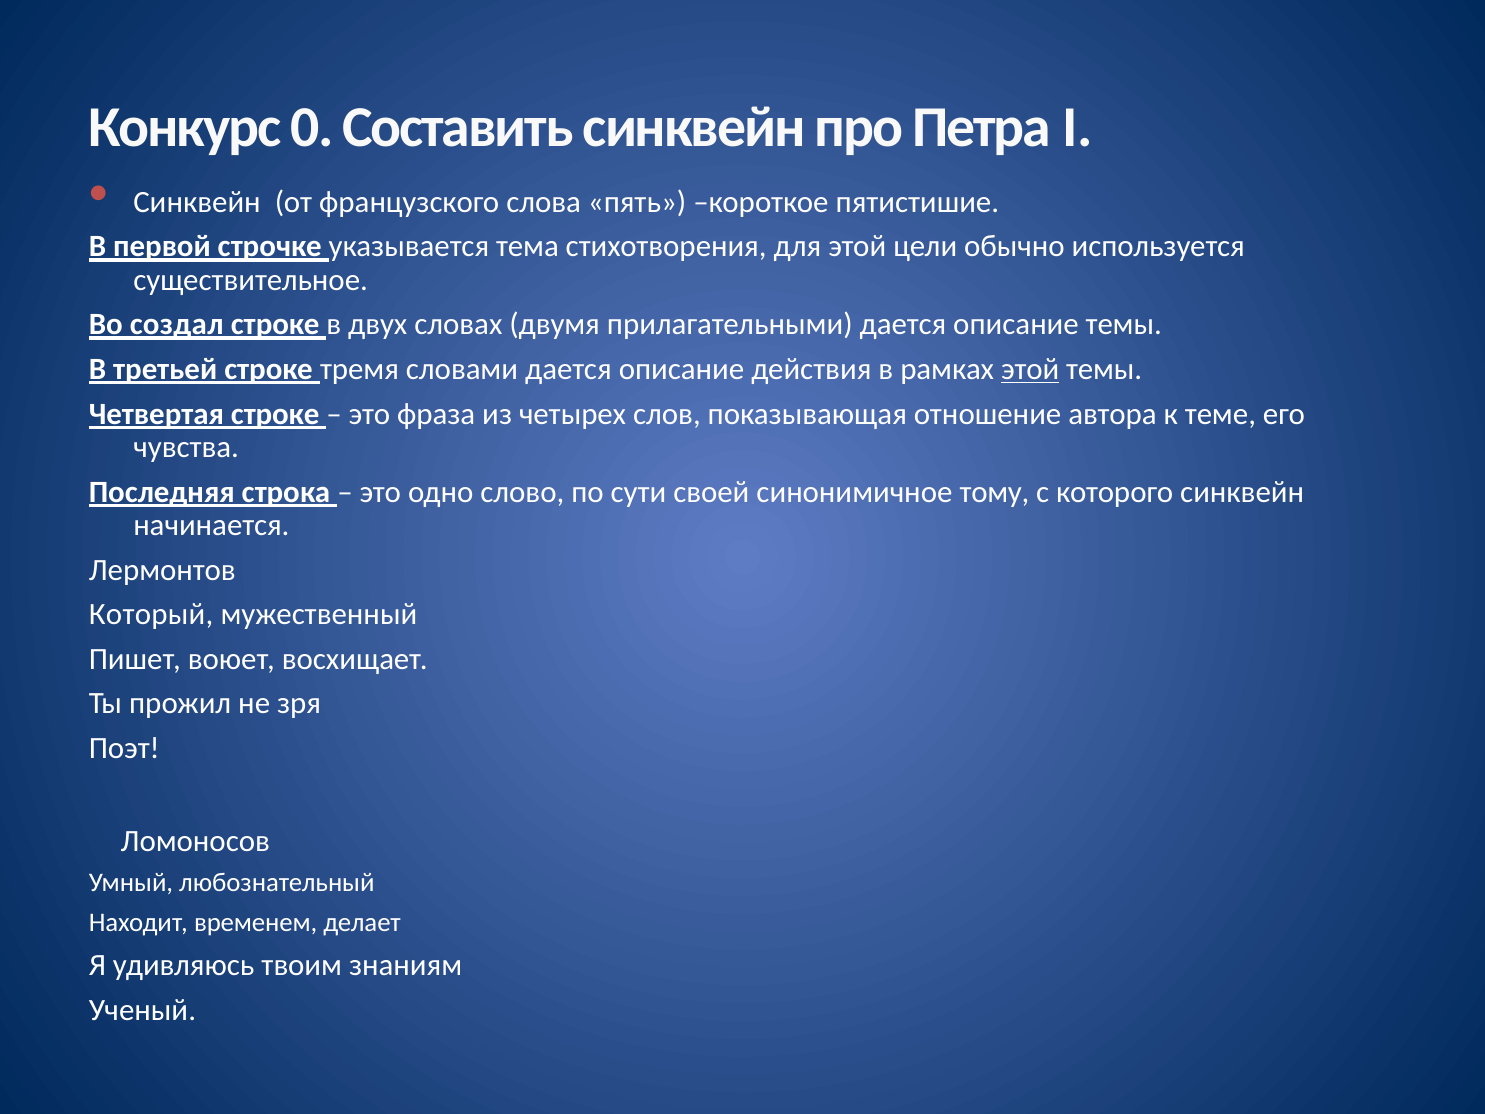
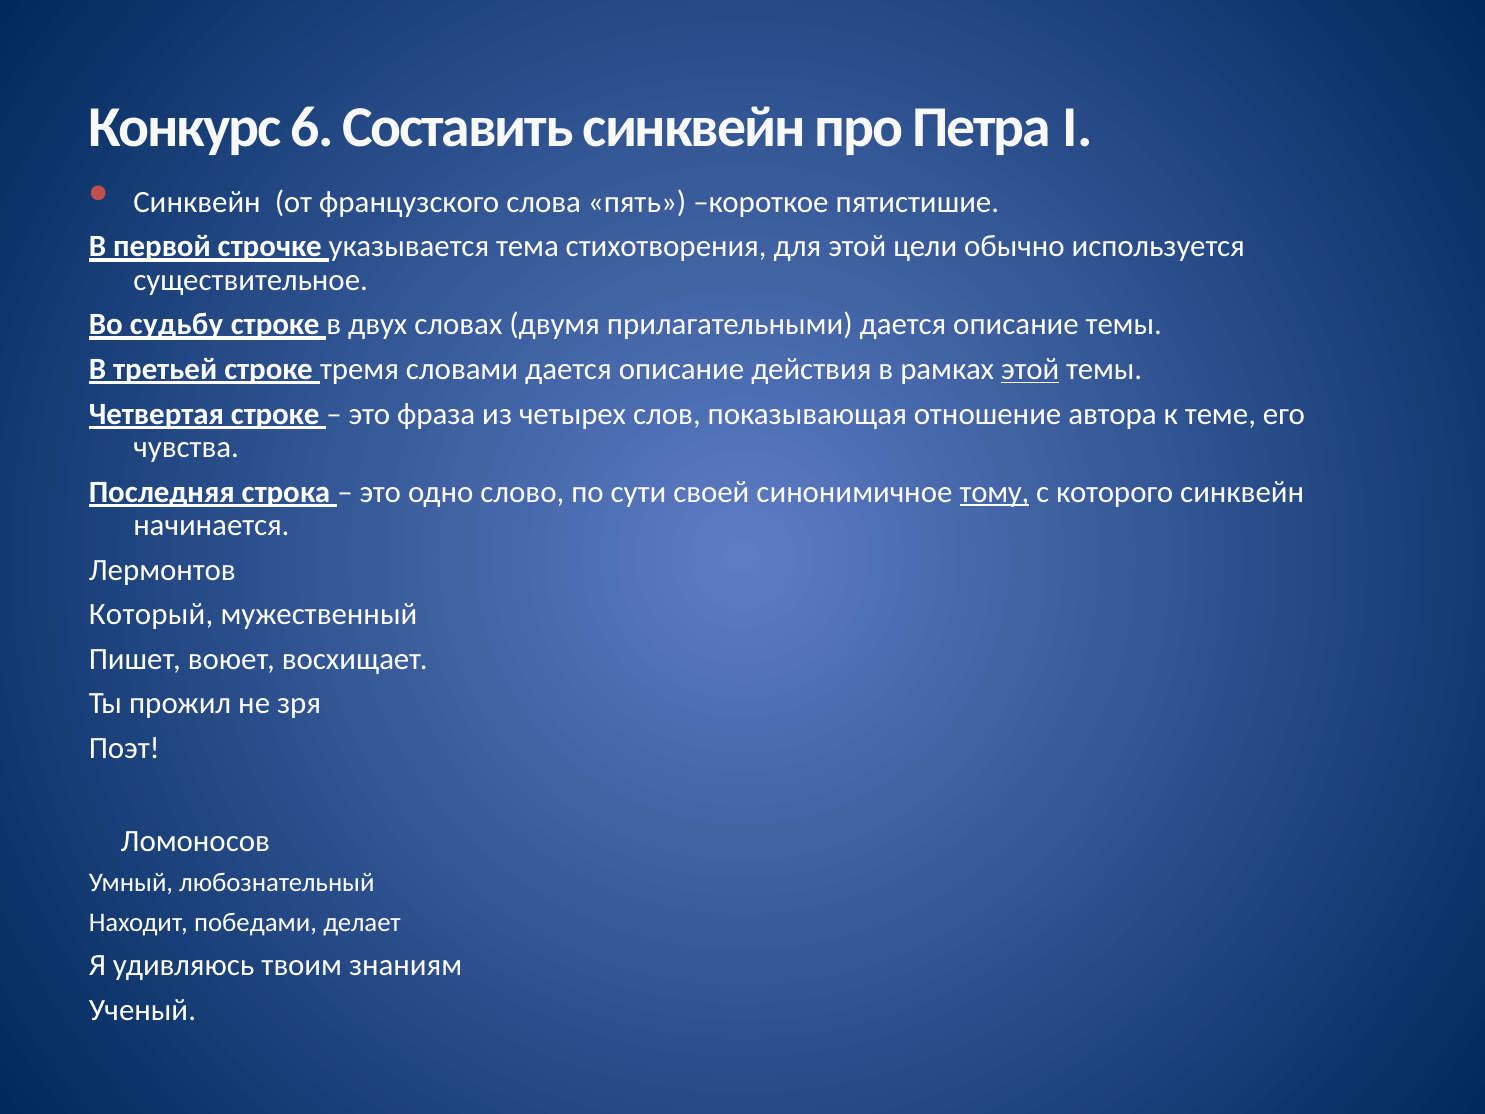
0: 0 -> 6 (312, 127)
создал: создал -> судьбу (177, 325)
тому underline: none -> present (994, 492)
временем: временем -> победами (256, 923)
